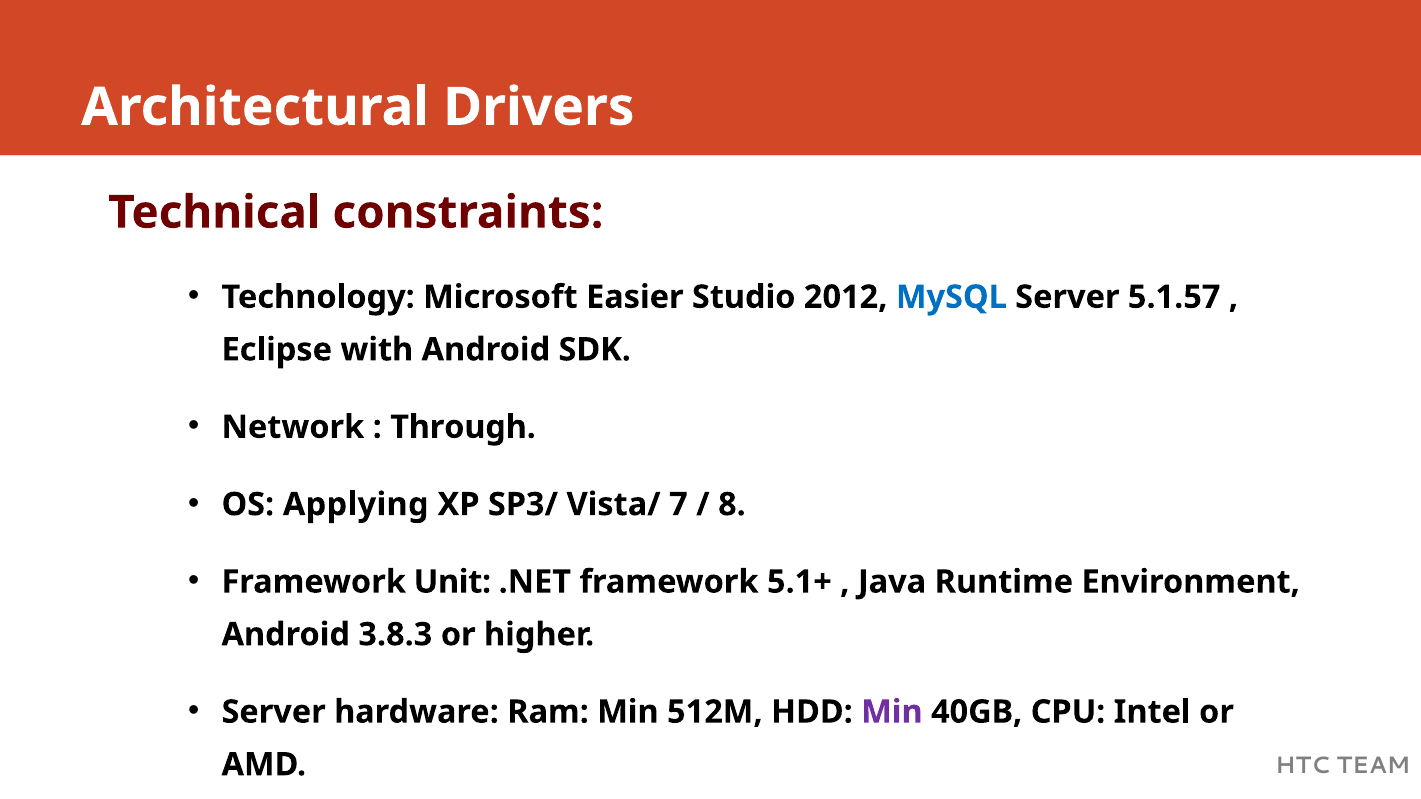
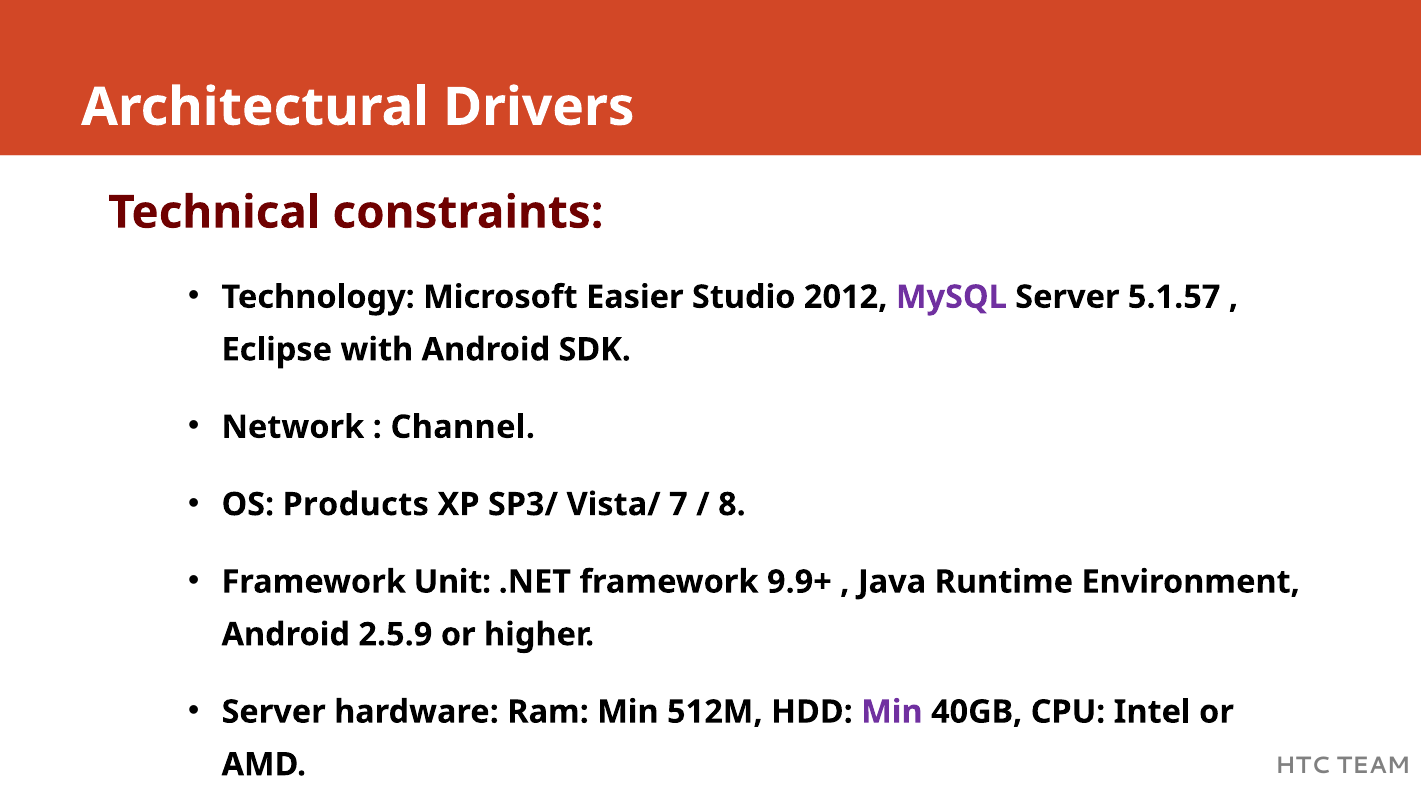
MySQL colour: blue -> purple (951, 297)
Through: Through -> Channel (463, 427)
Applying: Applying -> Products (356, 505)
5.1+: 5.1+ -> 9.9+ (799, 582)
3.8.3: 3.8.3 -> 2.5.9 (395, 635)
